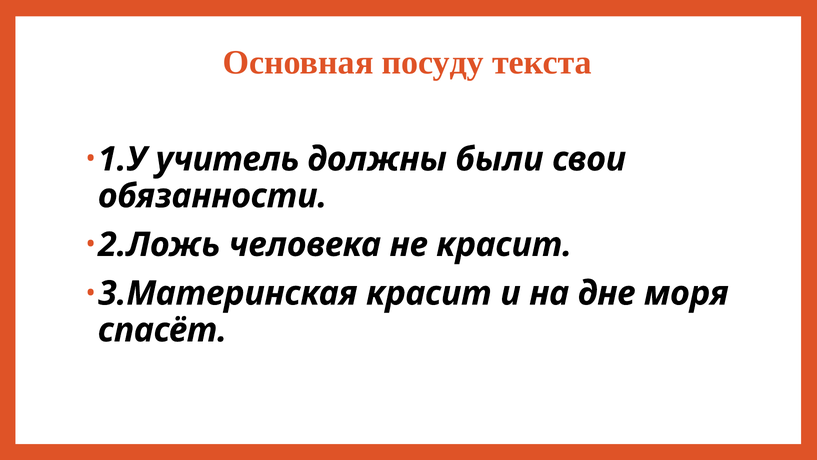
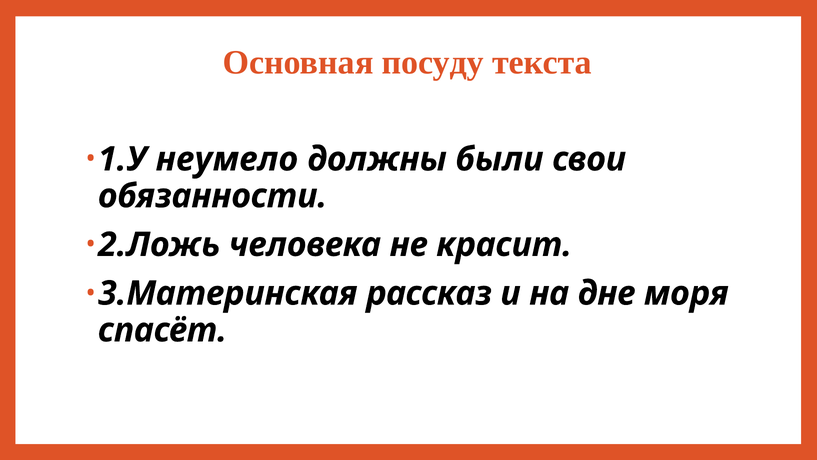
учитель: учитель -> неумело (227, 159)
3.Материнская красит: красит -> рассказ (429, 293)
